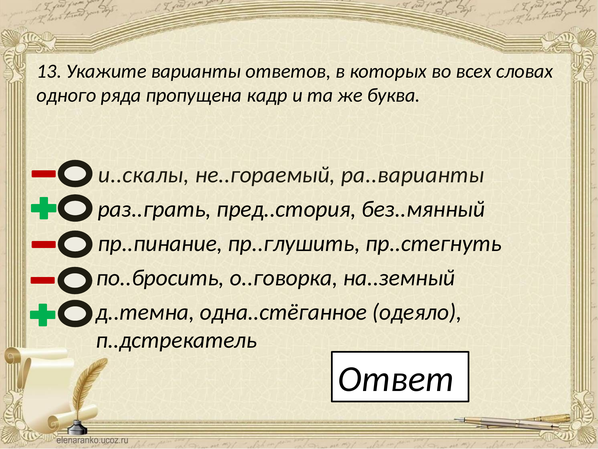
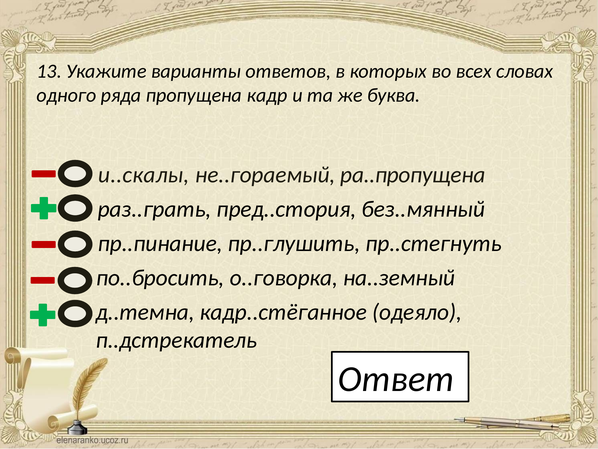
ра..варианты: ра..варианты -> ра..пропущена (413, 175)
одна..стёганное: одна..стёганное -> кадр..стёганное (283, 312)
